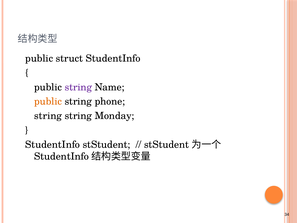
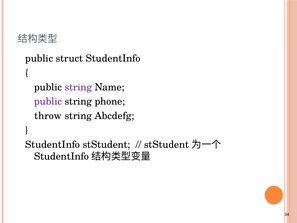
public colour: orange -> purple (48, 101)
string: string -> throw (48, 116)
Monday: Monday -> Abcdefg (114, 116)
